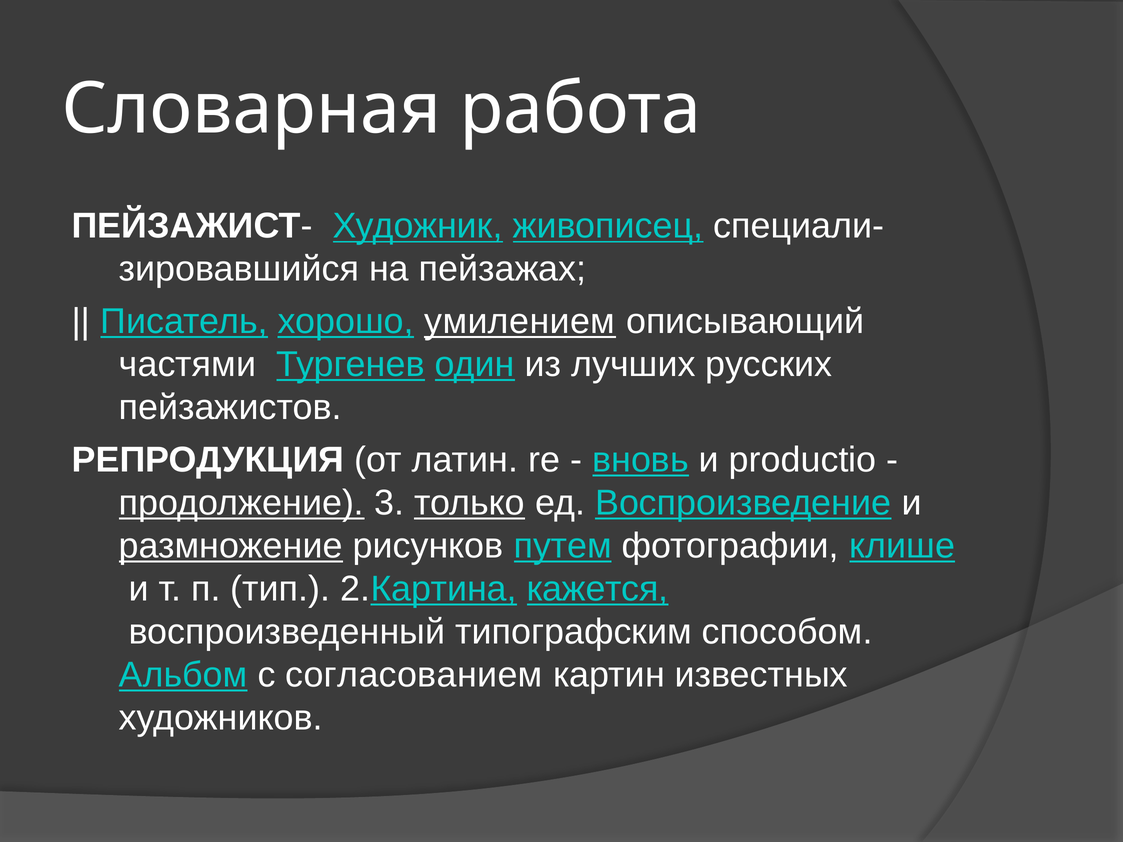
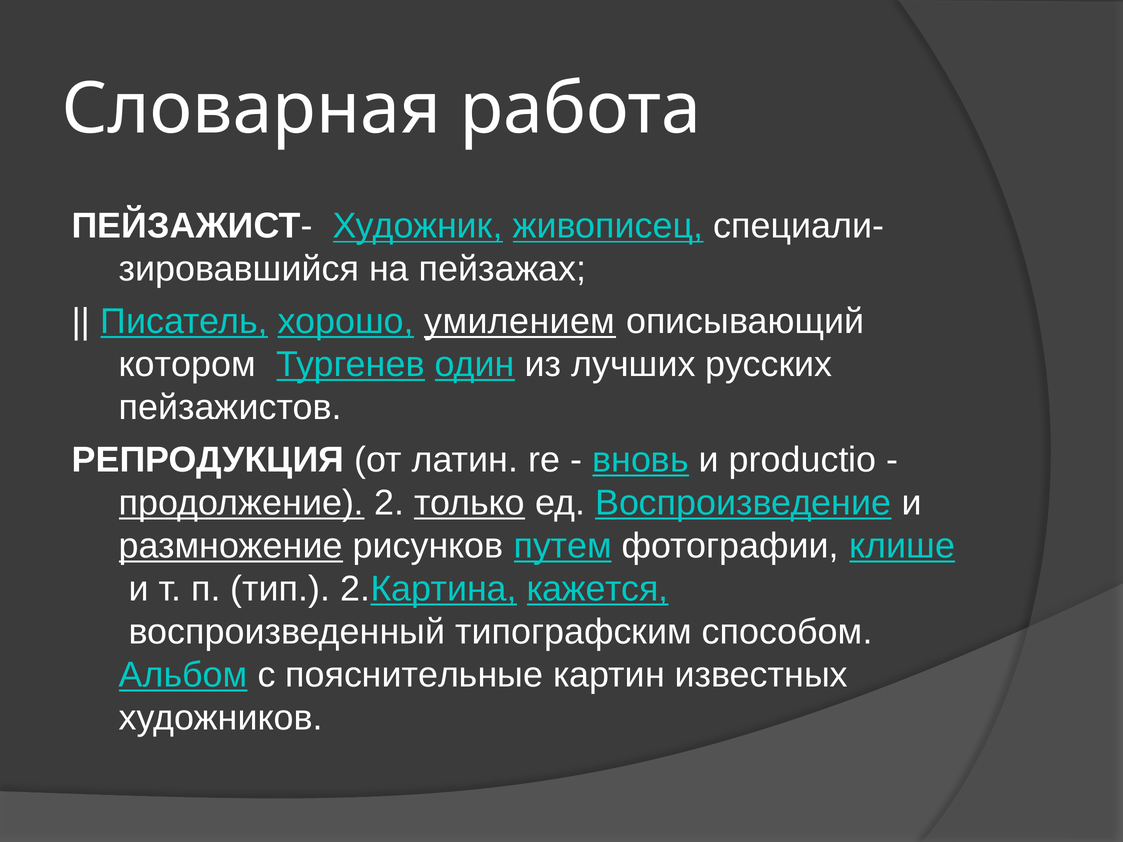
частями: частями -> котором (187, 365)
3: 3 -> 2 (389, 503)
согласованием: согласованием -> пояснительные (414, 675)
